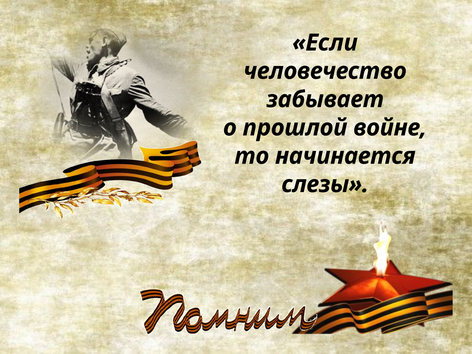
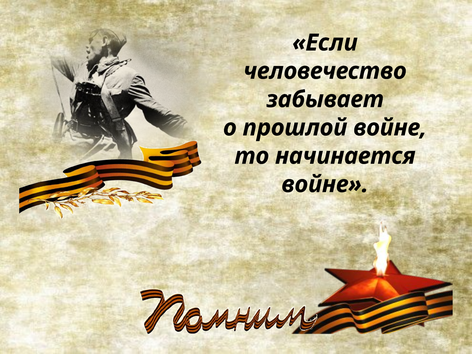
слезы: слезы -> войне (325, 184)
